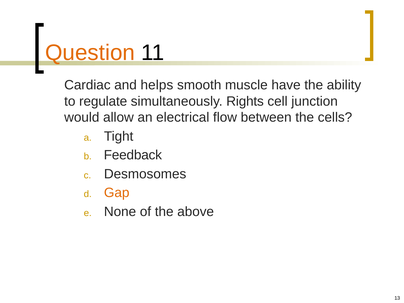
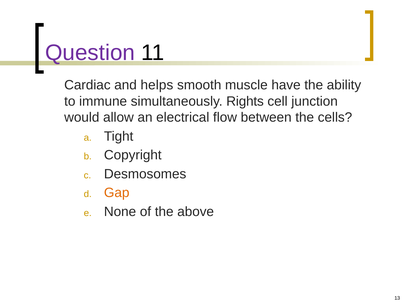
Question colour: orange -> purple (90, 53)
regulate: regulate -> immune (103, 101)
Feedback: Feedback -> Copyright (133, 155)
